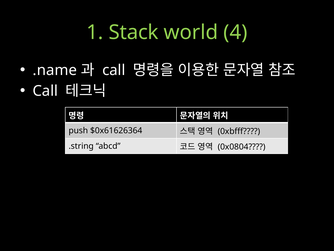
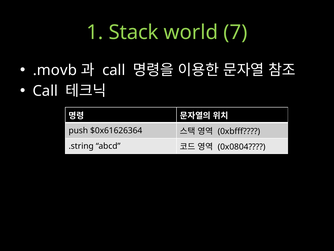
4: 4 -> 7 (235, 32)
.name: .name -> .movb (55, 70)
